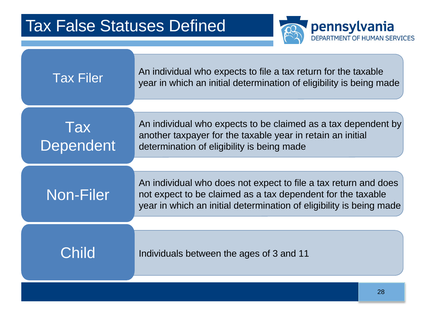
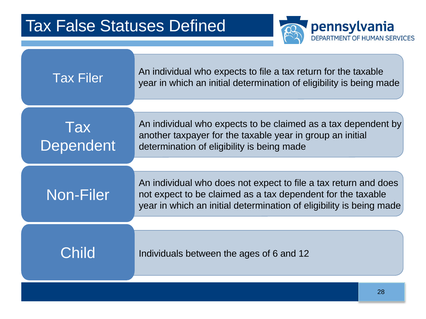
retain: retain -> group (318, 136)
3: 3 -> 6 (275, 254)
11: 11 -> 12 (304, 254)
